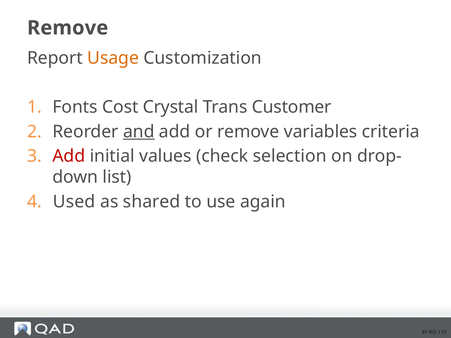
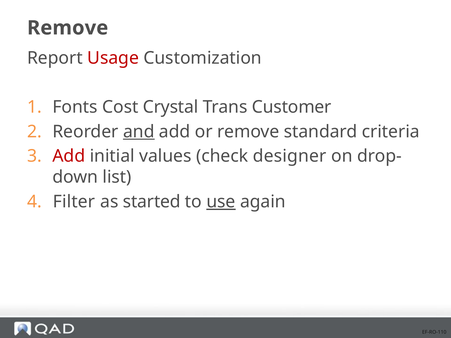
Usage colour: orange -> red (113, 58)
variables: variables -> standard (321, 132)
selection: selection -> designer (290, 156)
Used: Used -> Filter (74, 202)
shared: shared -> started (152, 202)
use underline: none -> present (221, 202)
